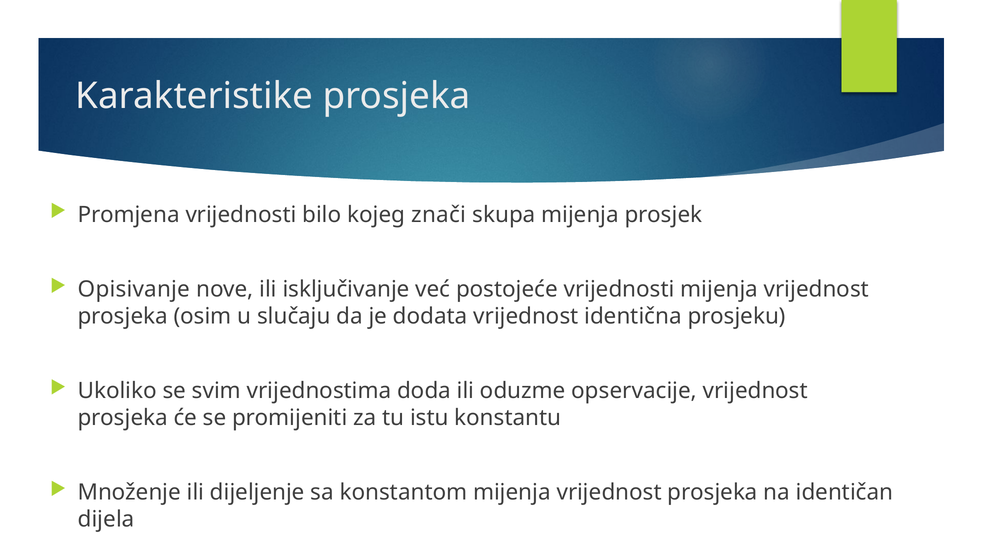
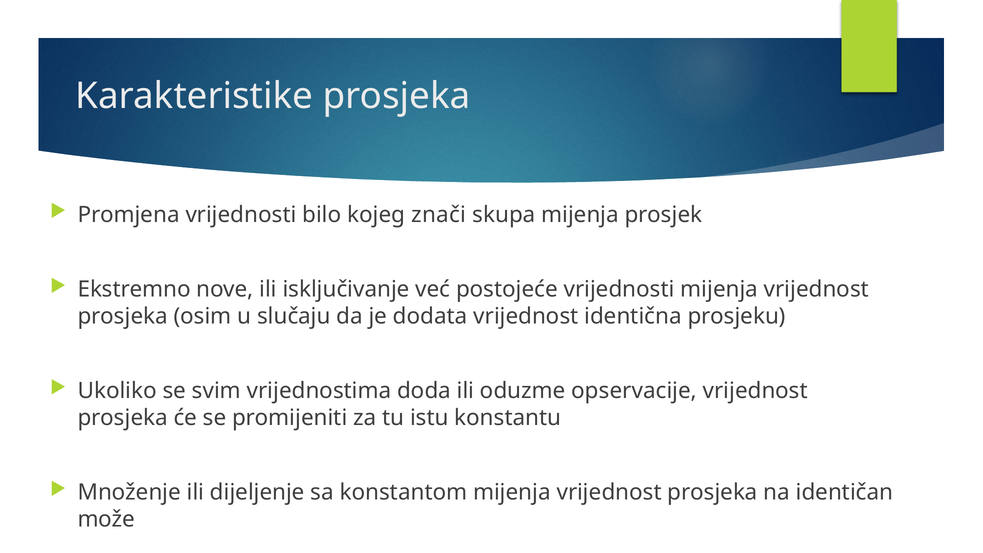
Opisivanje: Opisivanje -> Ekstremno (134, 289)
dijela: dijela -> može (106, 519)
